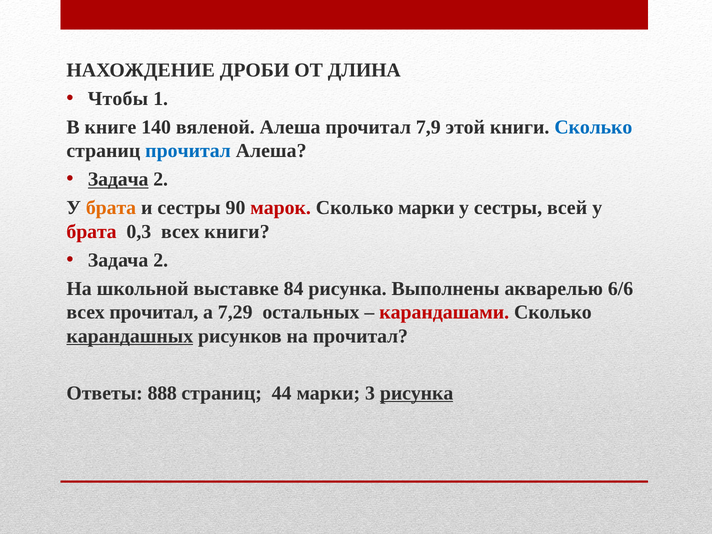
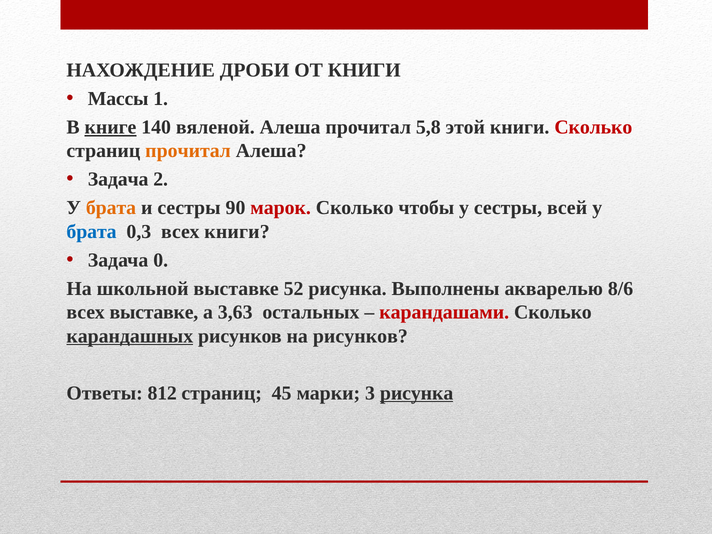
ОТ ДЛИНА: ДЛИНА -> КНИГИ (364, 70)
Чтобы: Чтобы -> Массы (118, 99)
книге underline: none -> present (110, 127)
7,9: 7,9 -> 5,8 (428, 127)
Сколько colour: blue -> red (593, 127)
прочитал colour: blue -> orange (188, 151)
Задача underline: present -> none (118, 179)
Сколько марки: марки -> чтобы (426, 208)
брата colour: red -> blue (92, 232)
2: 2 -> 0 (161, 260)
84: 84 -> 52 (294, 289)
6/6: 6/6 -> 8/6 (621, 289)
всех прочитал: прочитал -> выставке (154, 312)
7,29: 7,29 -> 3,63 (235, 312)
на прочитал: прочитал -> рисунков (360, 336)
888: 888 -> 812 (162, 393)
44: 44 -> 45 (282, 393)
